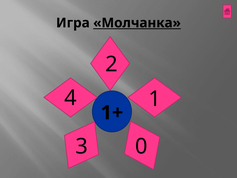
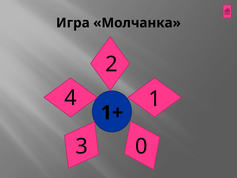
Молчанка underline: present -> none (137, 23)
